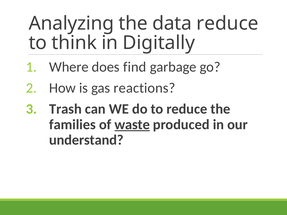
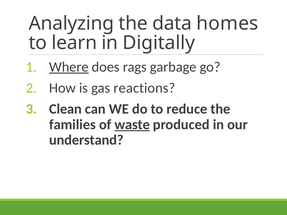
data reduce: reduce -> homes (227, 23)
think: think -> learn (74, 43)
Where underline: none -> present (69, 67)
find: find -> rags (135, 67)
Trash: Trash -> Clean (66, 109)
